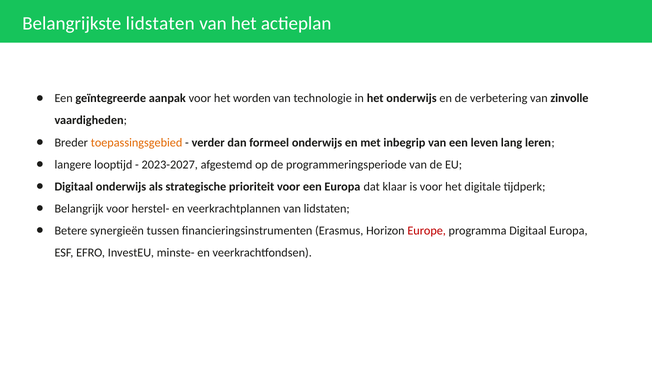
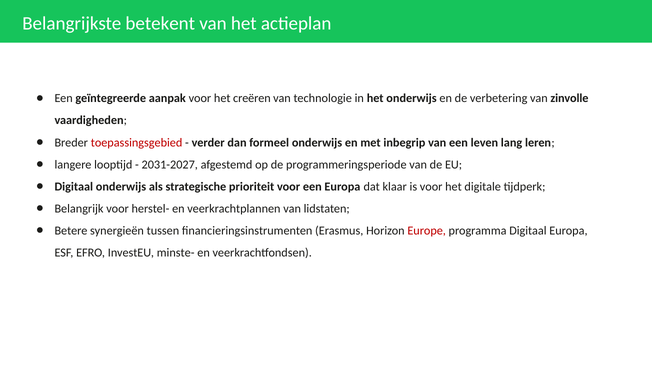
Belangrijkste lidstaten: lidstaten -> betekent (160, 23)
worden: worden -> creëren (252, 98)
toepassingsgebied colour: orange -> red (137, 142)
2023-2027: 2023-2027 -> 2031-2027 (170, 164)
